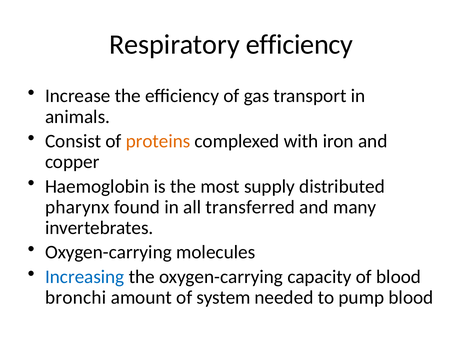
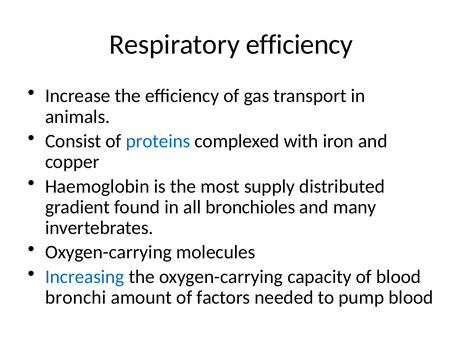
proteins colour: orange -> blue (158, 141)
pharynx: pharynx -> gradient (77, 207)
transferred: transferred -> bronchioles (250, 207)
system: system -> factors (223, 298)
